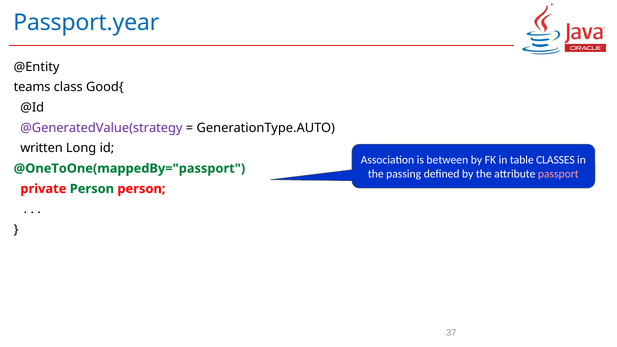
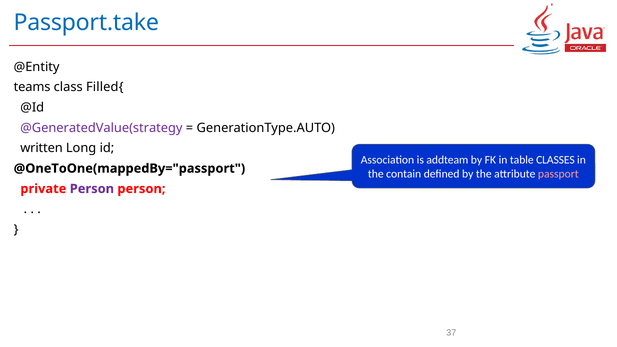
Passport.year: Passport.year -> Passport.take (86, 23)
Good{: Good{ -> Filled{ (105, 87)
between: between -> addteam (447, 160)
@OneToOne(mappedBy="passport colour: green -> black (129, 168)
passing: passing -> contain (404, 174)
Person colour: green -> purple (92, 189)
